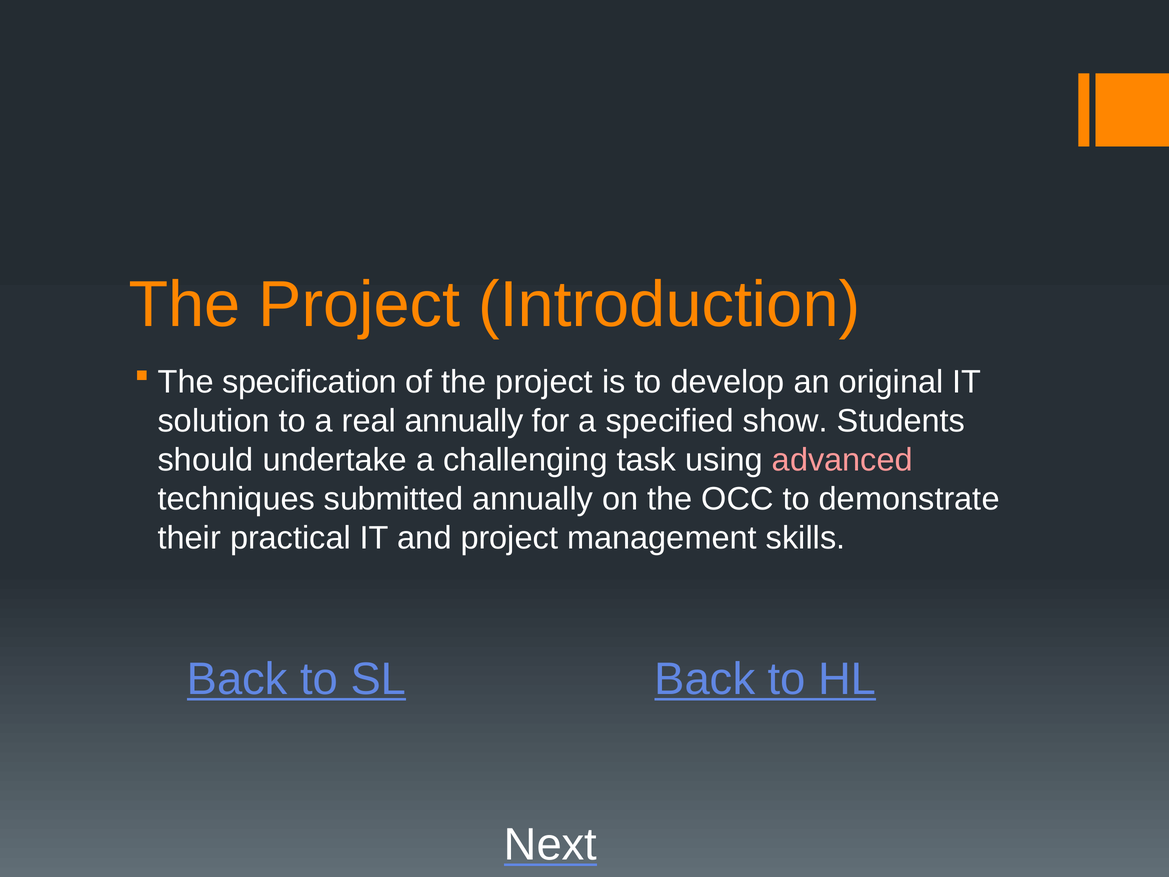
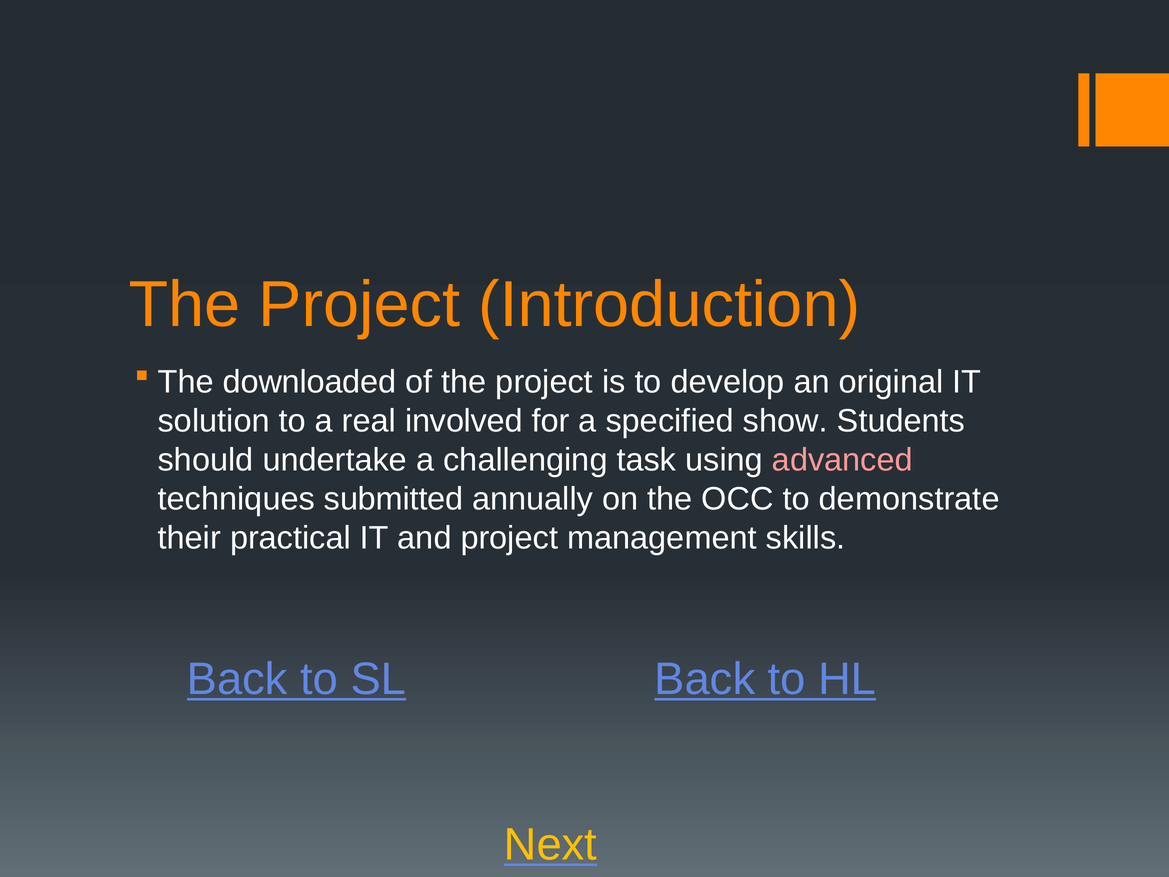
specification: specification -> downloaded (310, 382)
real annually: annually -> involved (464, 421)
Next colour: white -> yellow (550, 845)
